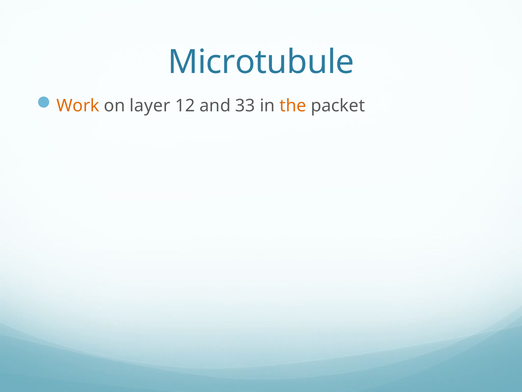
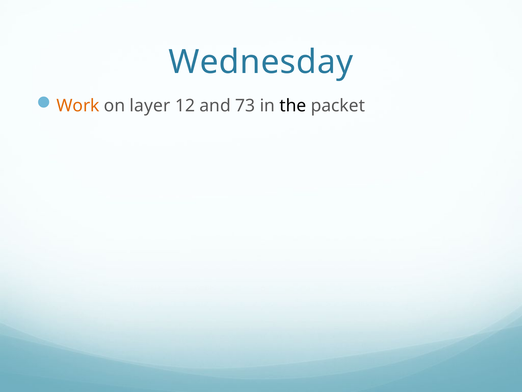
Microtubule: Microtubule -> Wednesday (261, 62)
33: 33 -> 73 (245, 106)
the colour: orange -> black (293, 106)
